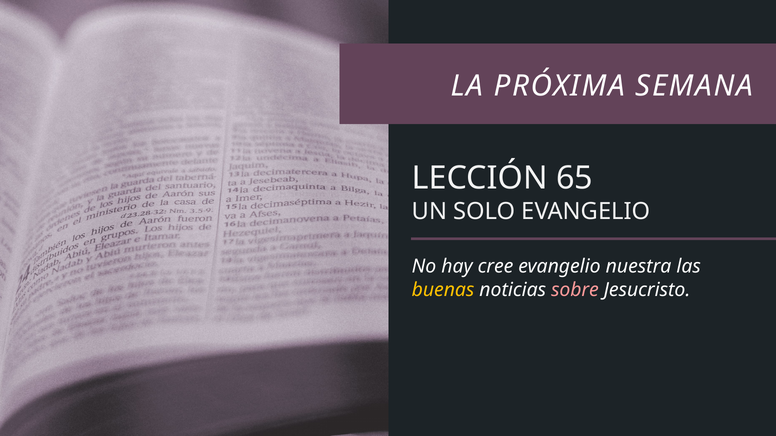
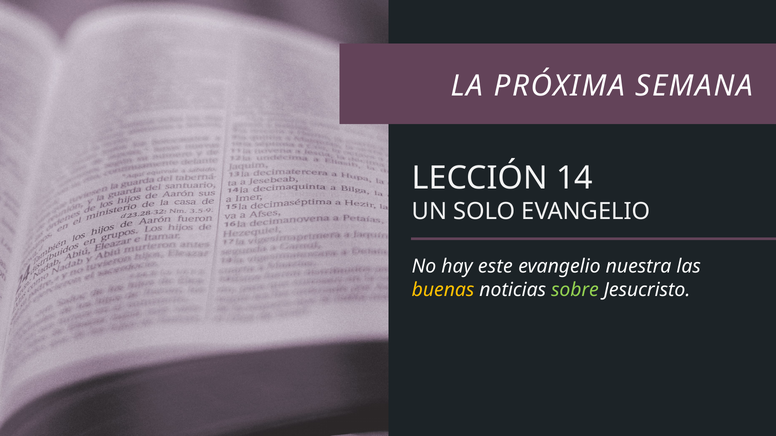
65: 65 -> 14 (574, 178)
cree: cree -> este (495, 267)
sobre colour: pink -> light green (575, 290)
